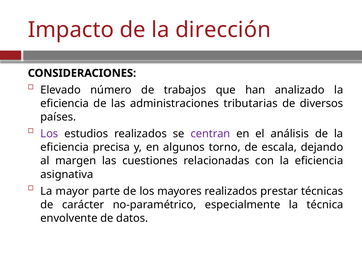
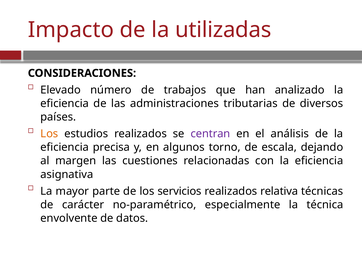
dirección: dirección -> utilizadas (223, 30)
Los colour: purple -> orange (49, 134)
mayores: mayores -> servicios (180, 191)
prestar: prestar -> relativa (279, 191)
